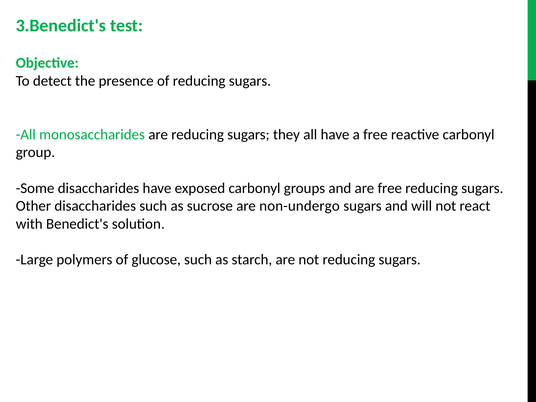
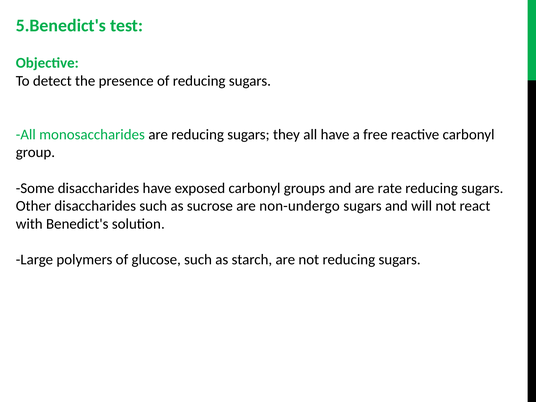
3.Benedict's: 3.Benedict's -> 5.Benedict's (61, 26)
are free: free -> rate (390, 188)
